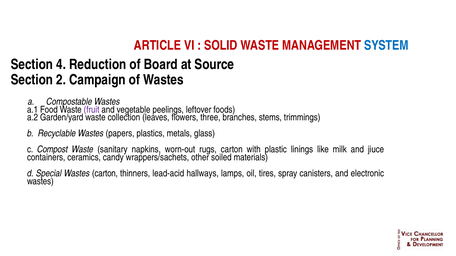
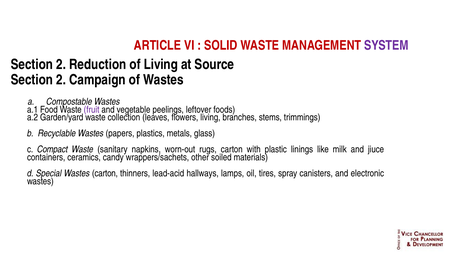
SYSTEM colour: blue -> purple (386, 46)
4: 4 -> 2 (61, 65)
of Board: Board -> Living (161, 65)
flowers three: three -> living (210, 118)
Compost: Compost -> Compact (52, 150)
